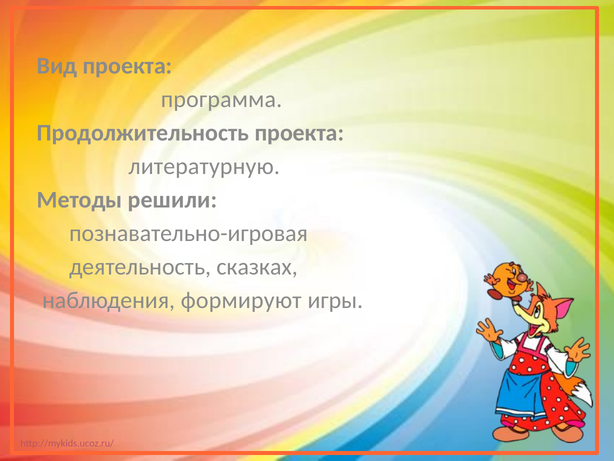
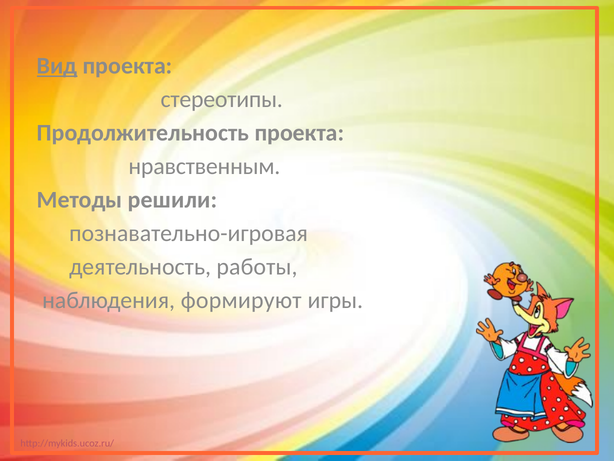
Вид underline: none -> present (57, 66)
программа: программа -> стереотипы (222, 99)
литературную: литературную -> нравственным (204, 166)
сказках: сказках -> работы (257, 267)
